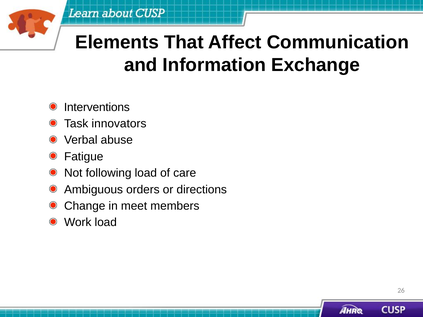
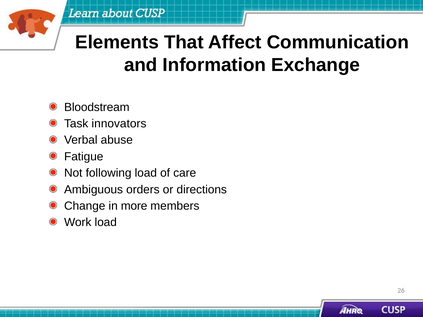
Interventions: Interventions -> Bloodstream (97, 107)
meet: meet -> more (134, 206)
